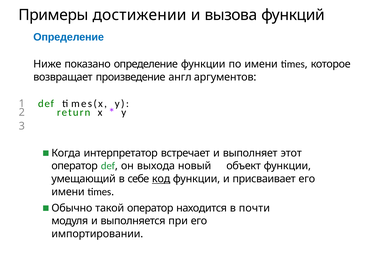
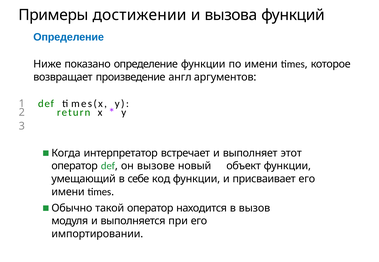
выхода: выхода -> вызове (156, 166)
код underline: present -> none (161, 179)
почти: почти -> вызов (254, 208)
